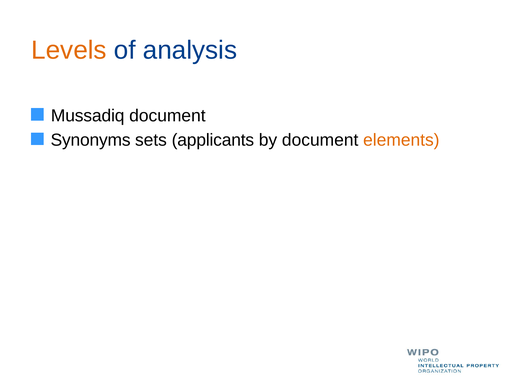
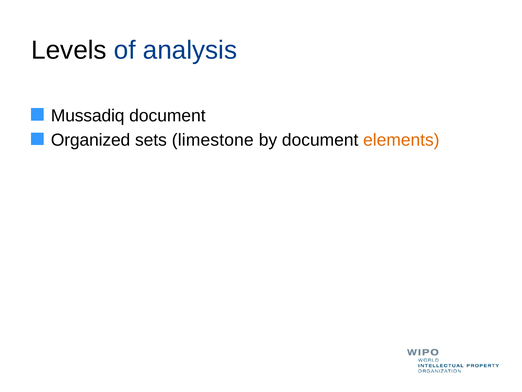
Levels colour: orange -> black (69, 50)
Synonyms: Synonyms -> Organized (91, 140)
applicants: applicants -> limestone (213, 140)
